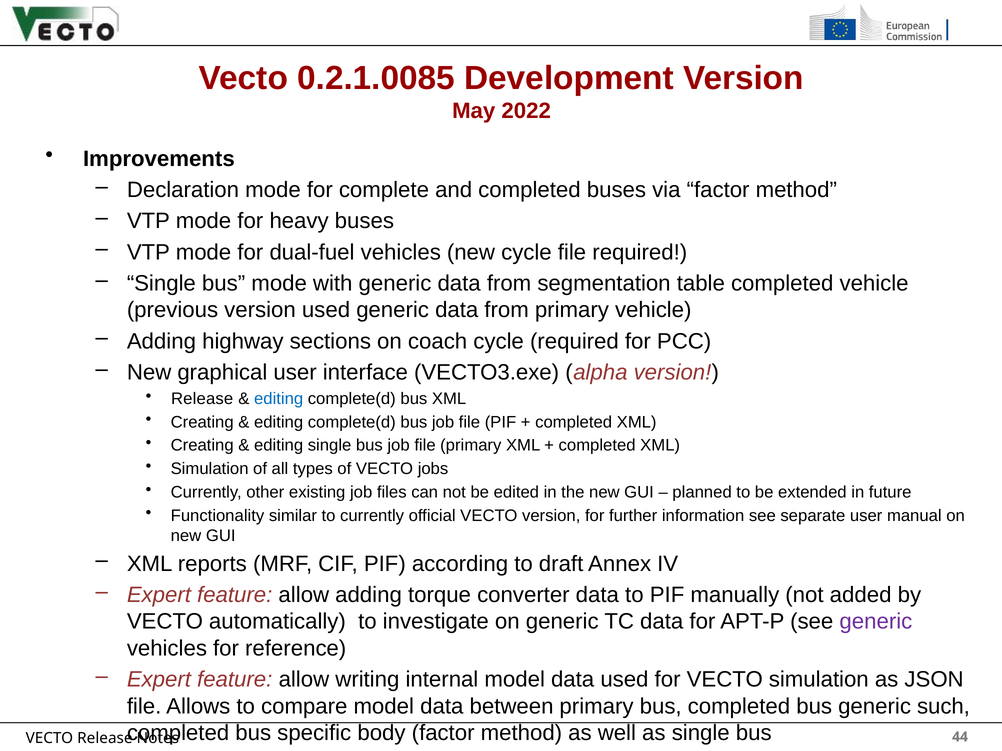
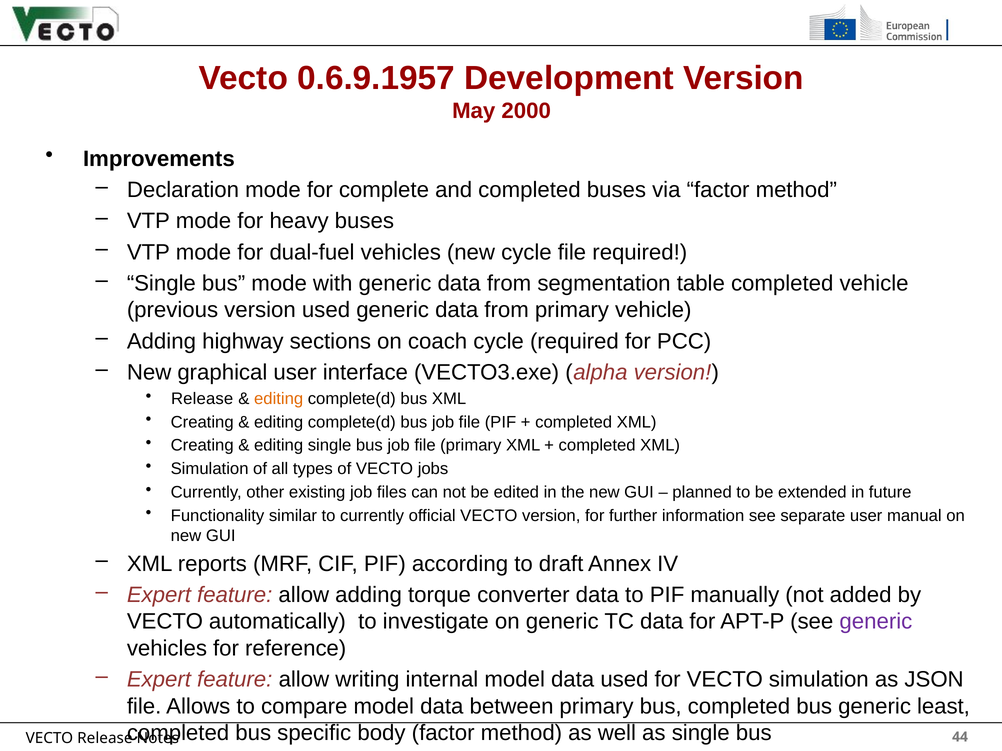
0.2.1.0085: 0.2.1.0085 -> 0.6.9.1957 (376, 79)
2022: 2022 -> 2000 (526, 111)
editing colour: blue -> orange (279, 399)
such: such -> least (943, 707)
